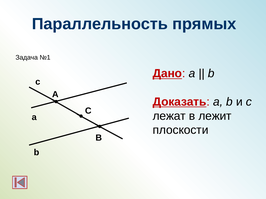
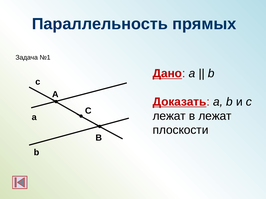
в лежит: лежит -> лежат (215, 116)
